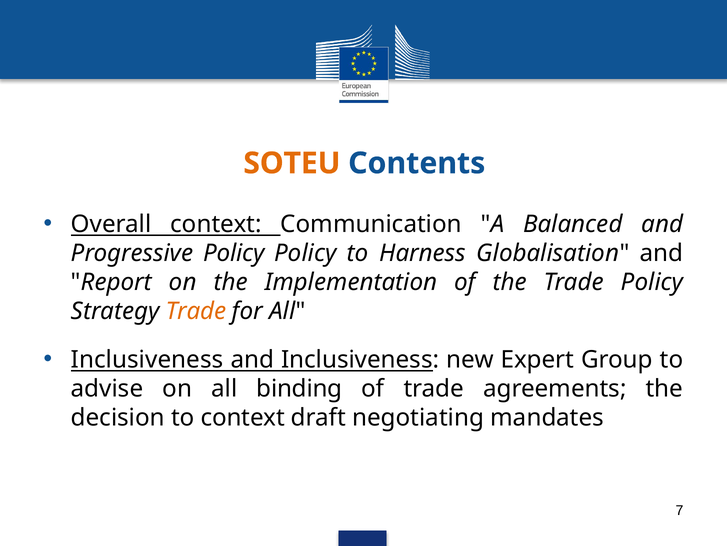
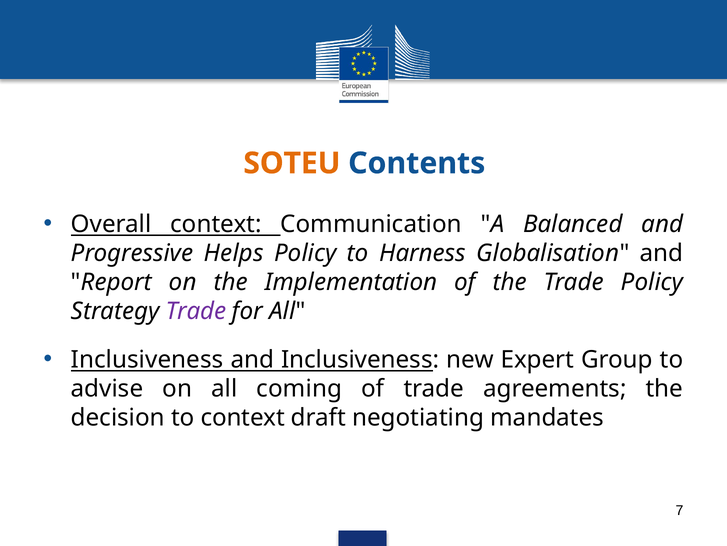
Progressive Policy: Policy -> Helps (234, 253)
Trade colour: orange -> purple (196, 311)
binding: binding -> coming (299, 388)
